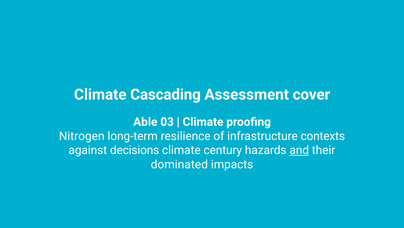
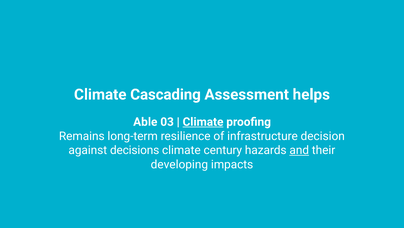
cover: cover -> helps (311, 94)
Climate underline: none -> present (203, 122)
Nitrogen: Nitrogen -> Remains (82, 136)
contexts: contexts -> decision (323, 136)
dominated: dominated -> developing (179, 164)
